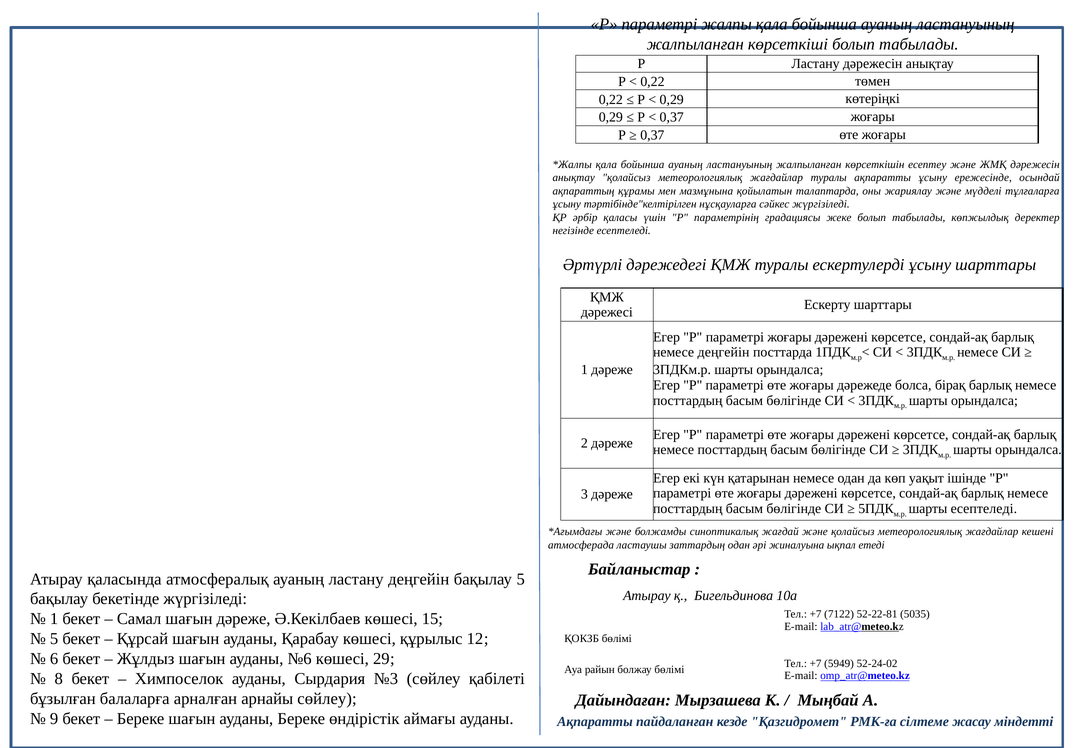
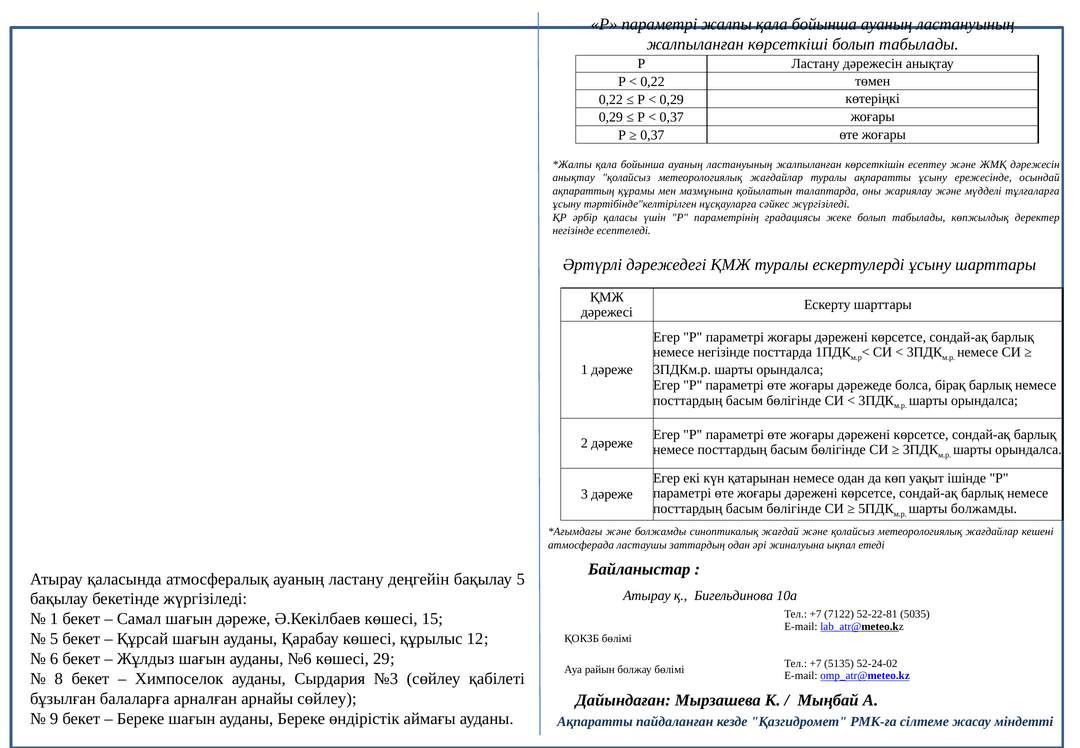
немесе деңгейін: деңгейін -> негізінде (724, 352)
шарты есептеледі: есептеледі -> болжамды (984, 508)
5949: 5949 -> 5135 (839, 663)
